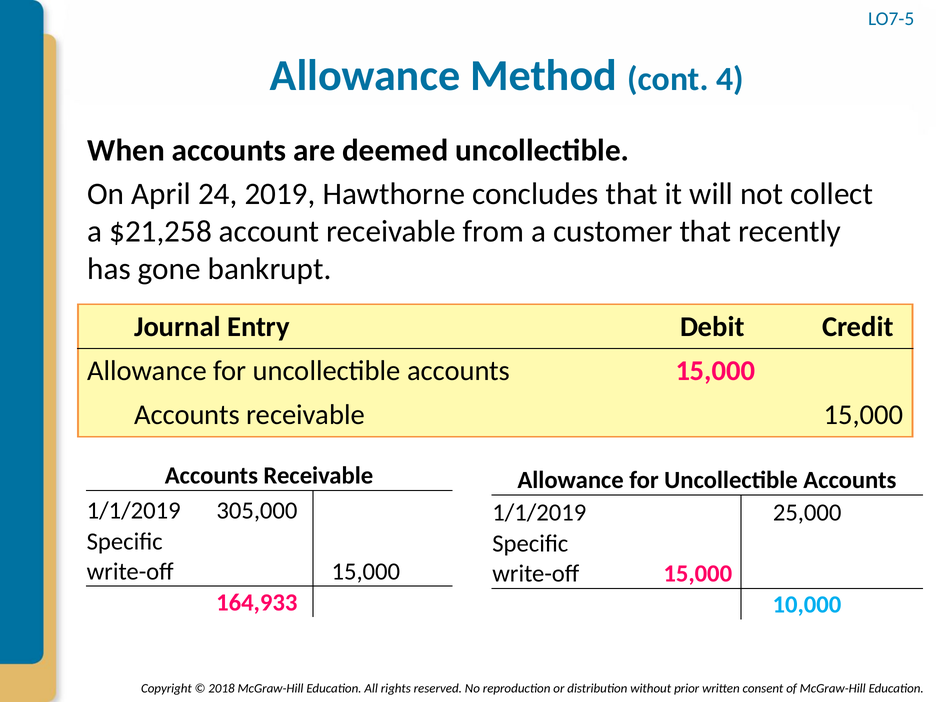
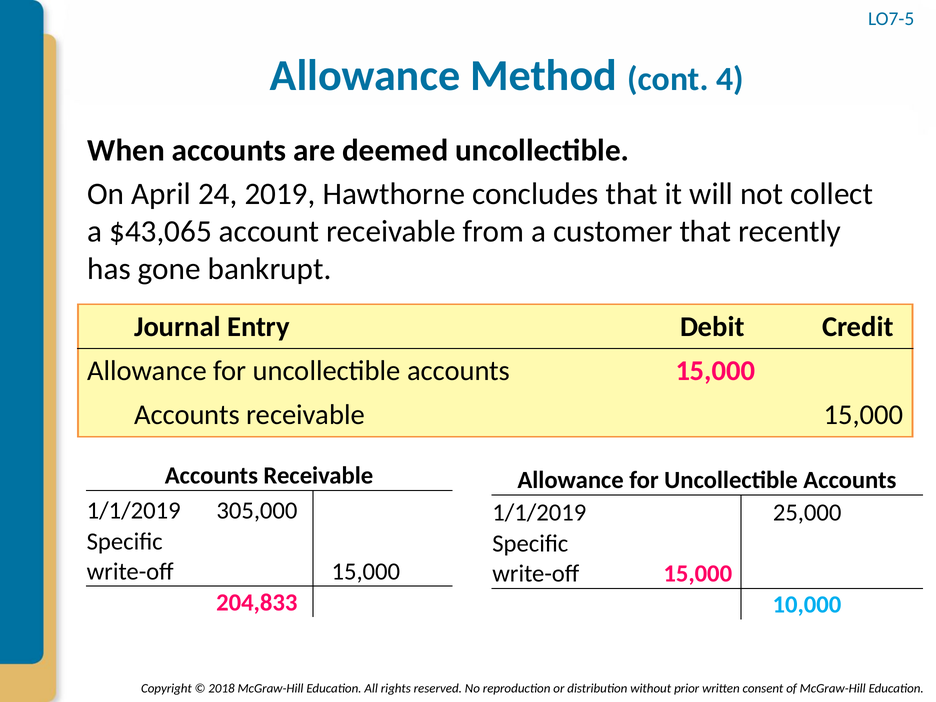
$21,258: $21,258 -> $43,065 (161, 232)
164,933: 164,933 -> 204,833 (257, 602)
